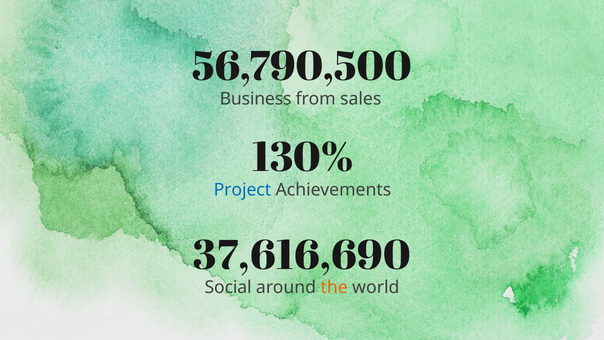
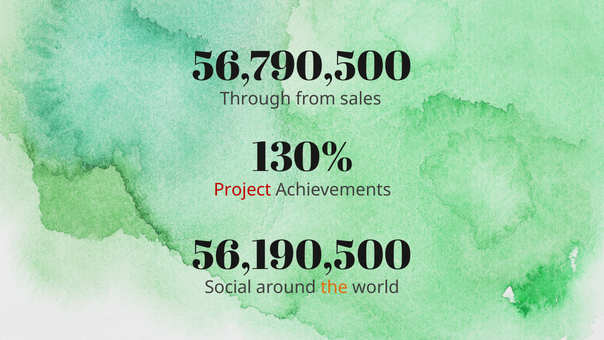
Business: Business -> Through (255, 99)
Project colour: blue -> red (242, 190)
37,616,690: 37,616,690 -> 56,190,500 (302, 255)
